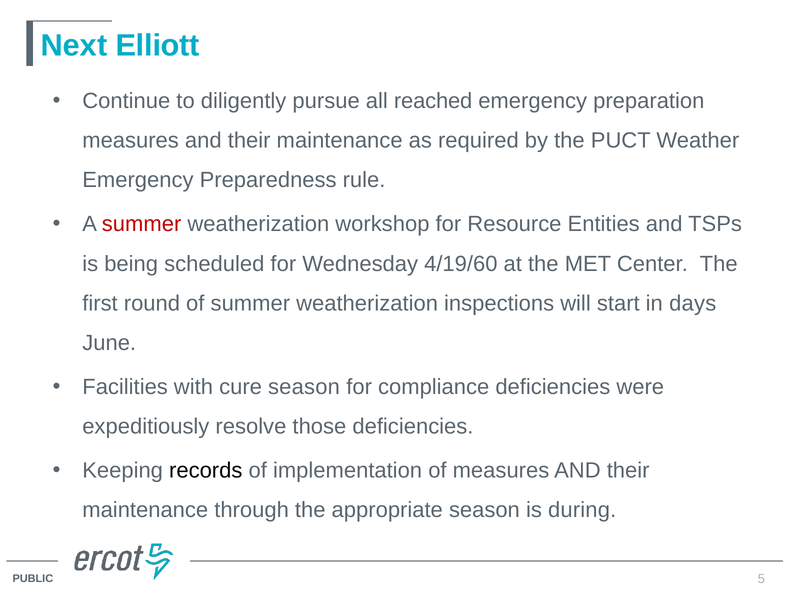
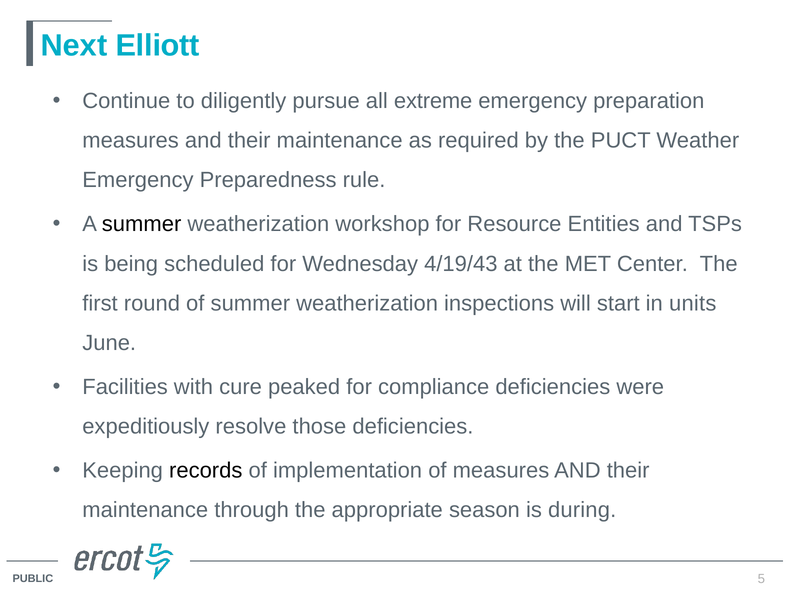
reached: reached -> extreme (433, 101)
summer colour: red -> black (142, 224)
4/19/60: 4/19/60 -> 4/19/43 (461, 263)
days: days -> units (693, 303)
cure season: season -> peaked (304, 387)
